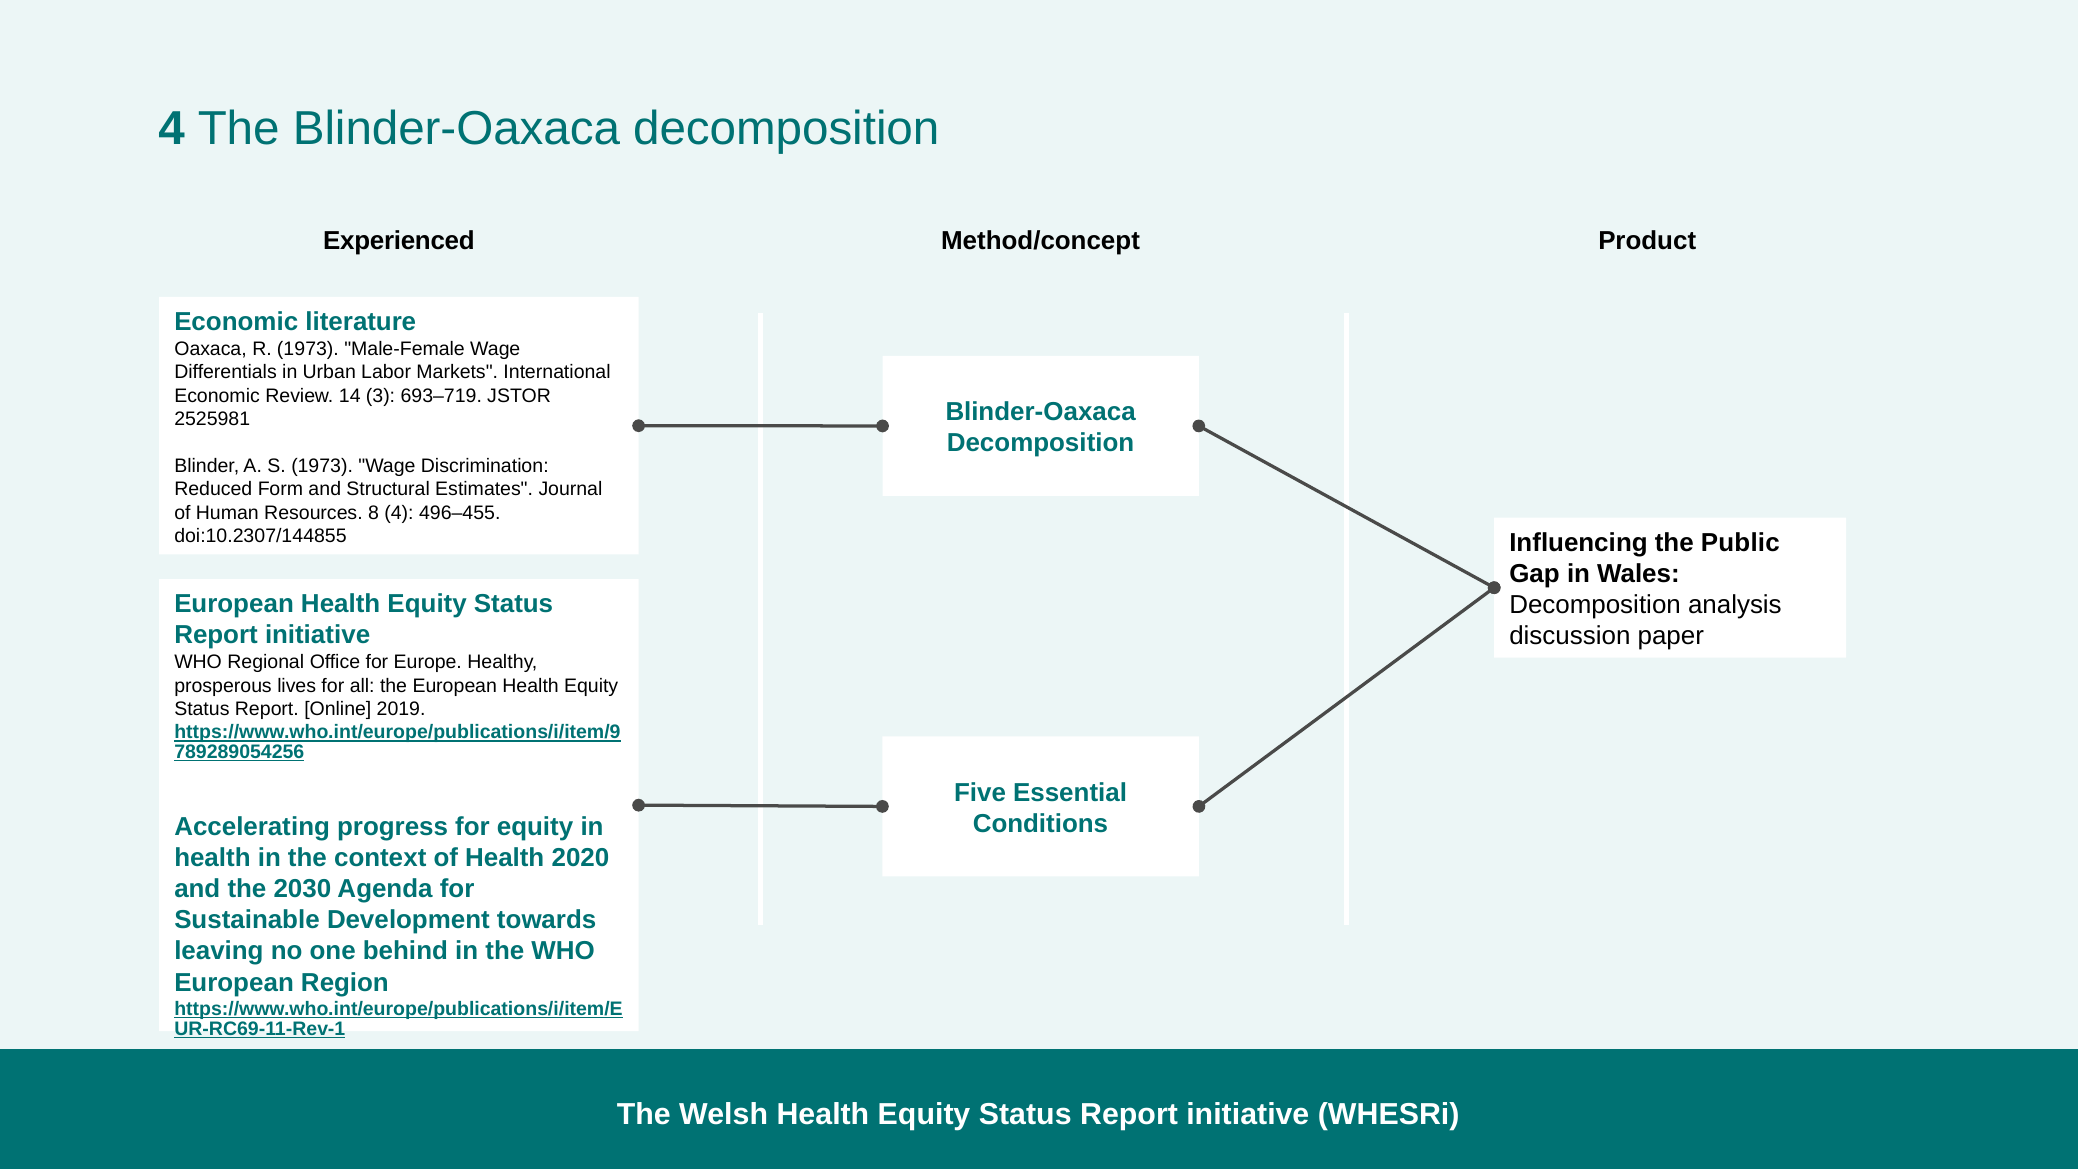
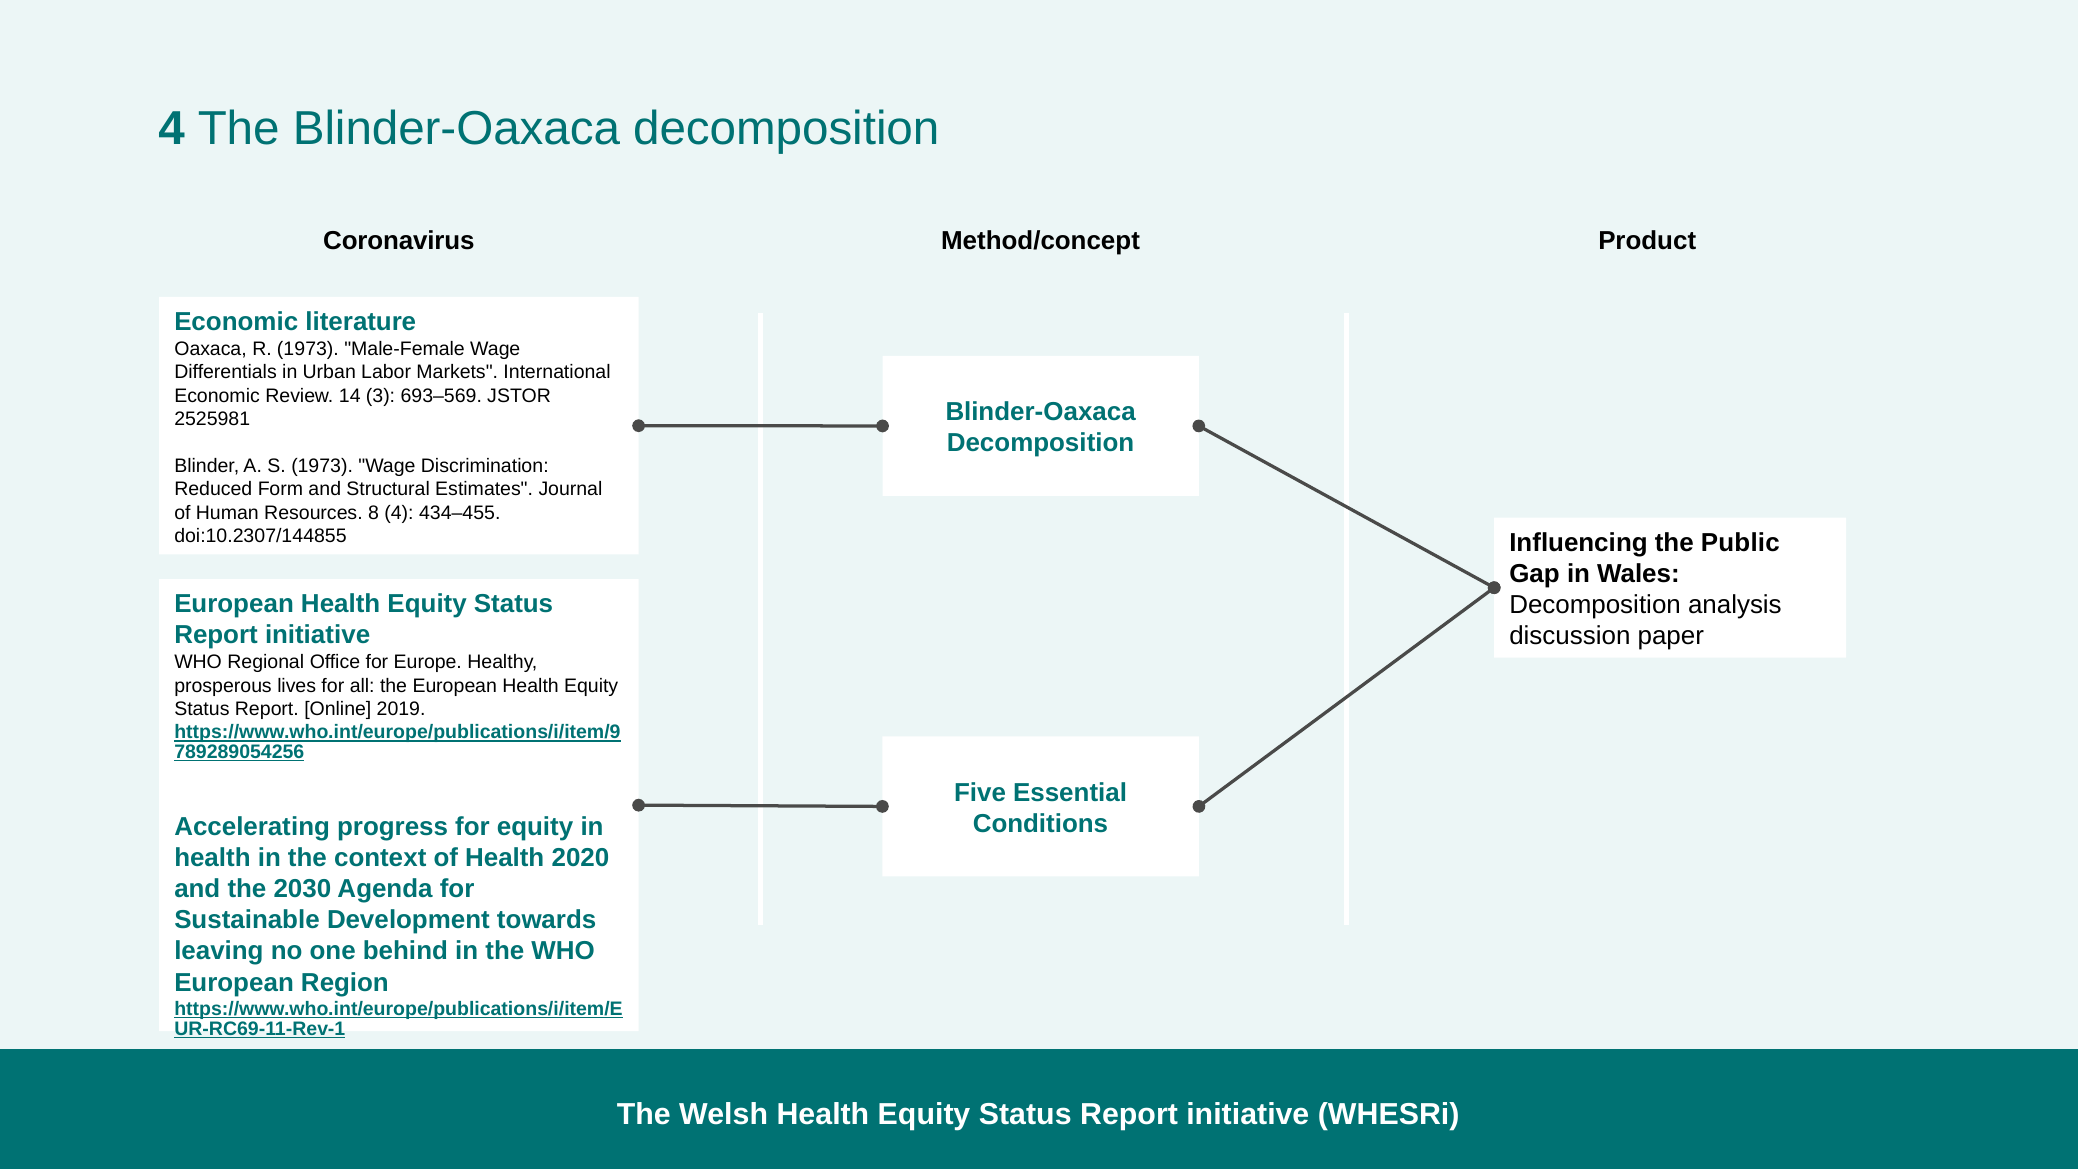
Experienced: Experienced -> Coronavirus (399, 241)
693–719: 693–719 -> 693–569 (441, 396)
496–455: 496–455 -> 434–455 (460, 513)
